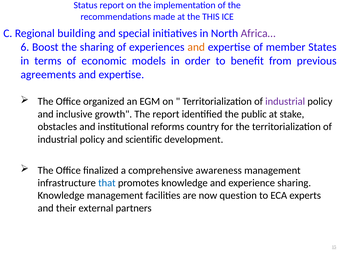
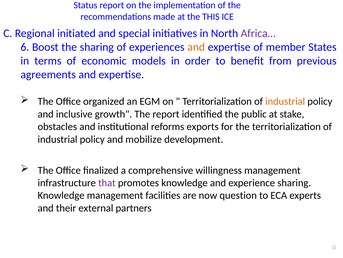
building: building -> initiated (76, 33)
industrial colour: purple -> orange (285, 101)
country: country -> exports (203, 126)
scientific: scientific -> mobilize (144, 139)
awareness: awareness -> willingness (219, 170)
that colour: blue -> purple (107, 182)
